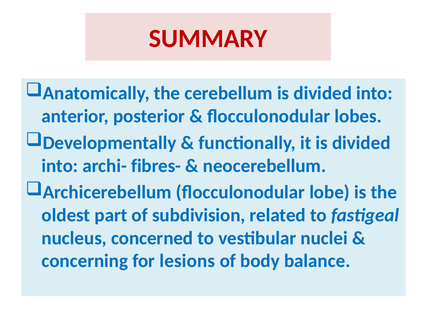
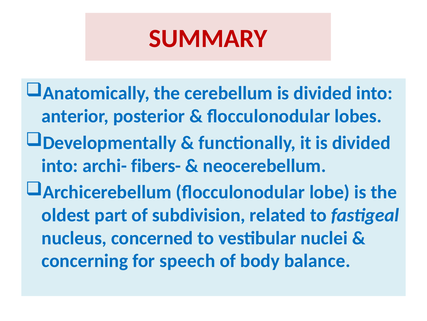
fibres-: fibres- -> fibers- (156, 165)
lesions: lesions -> speech (187, 260)
